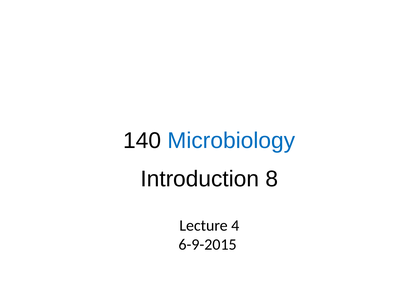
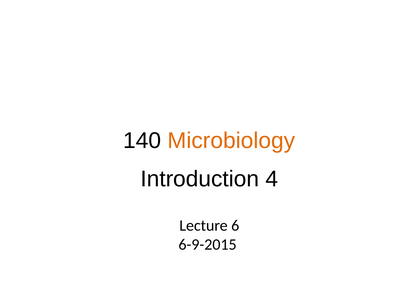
Microbiology colour: blue -> orange (231, 141)
8: 8 -> 4 (272, 179)
4: 4 -> 6 (235, 226)
